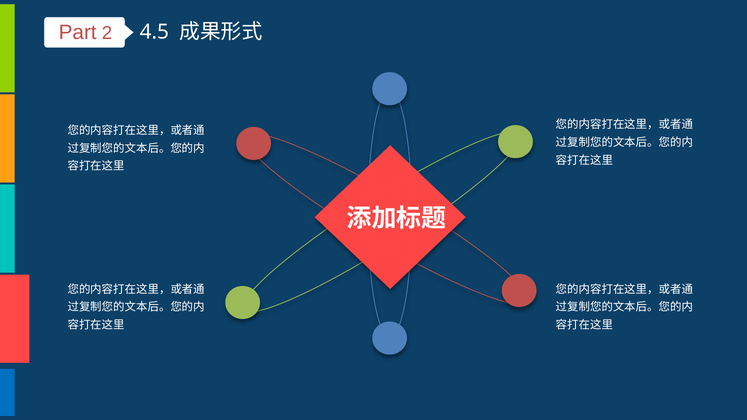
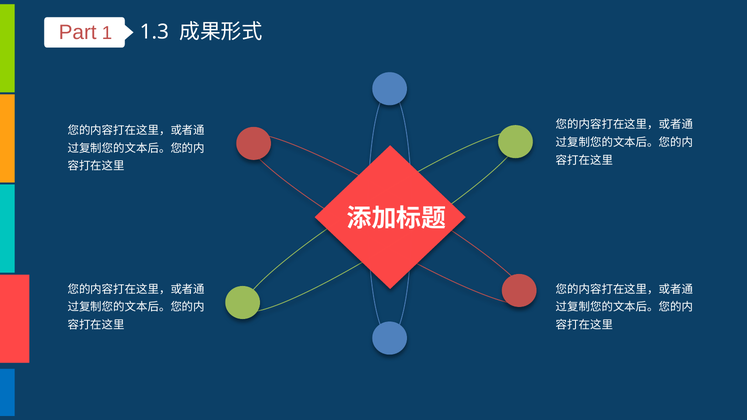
2: 2 -> 1 (107, 33)
4.5: 4.5 -> 1.3 (154, 32)
